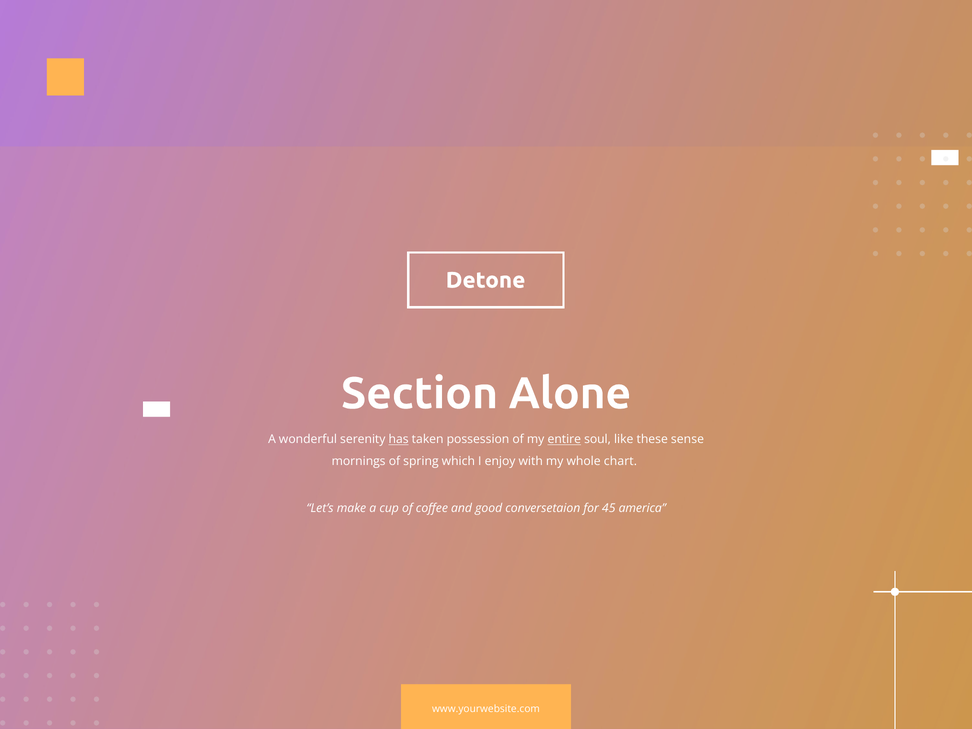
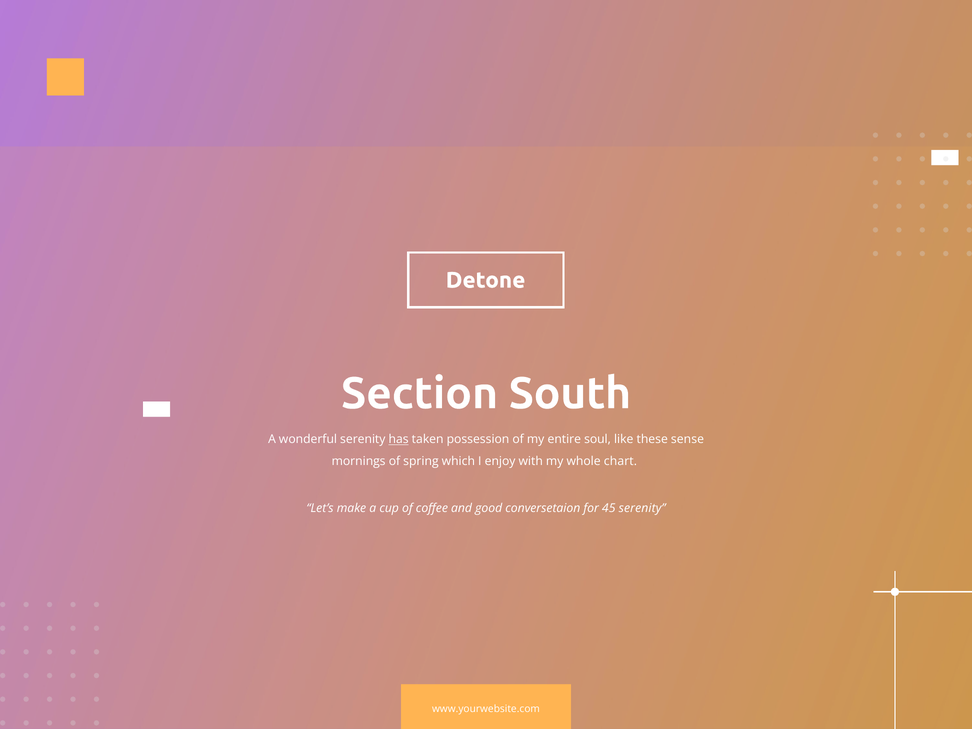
Alone: Alone -> South (570, 394)
entire underline: present -> none (564, 439)
45 america: america -> serenity (642, 508)
